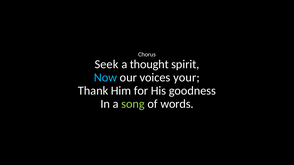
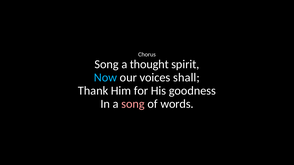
Seek: Seek -> Song (107, 64)
your: your -> shall (186, 78)
song colour: light green -> pink (133, 104)
